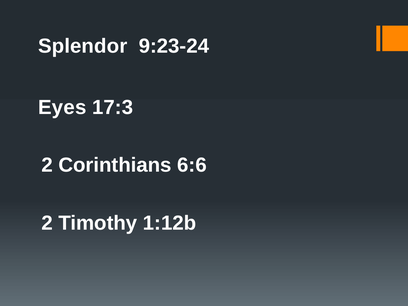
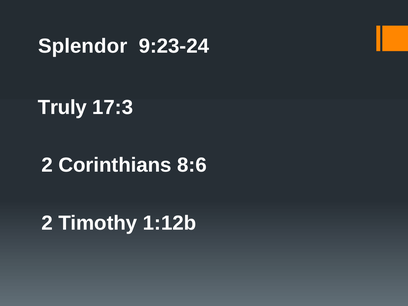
Eyes: Eyes -> Truly (62, 107)
6:6: 6:6 -> 8:6 (192, 165)
